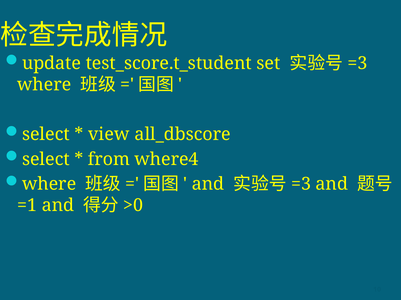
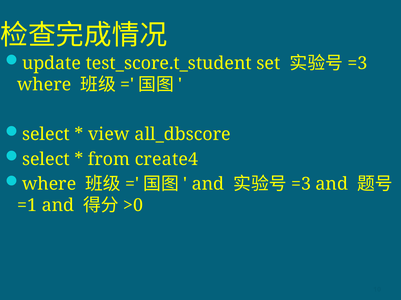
where4: where4 -> create4 (166, 160)
